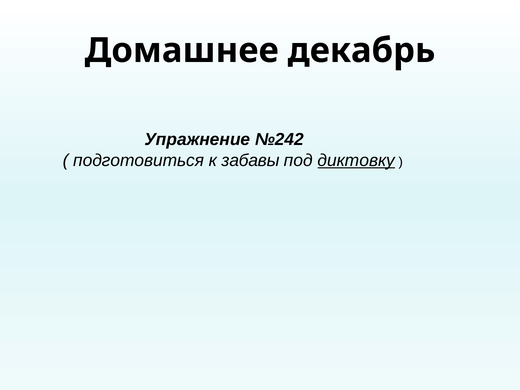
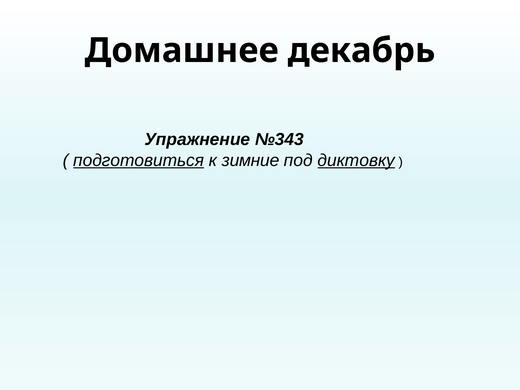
№242: №242 -> №343 (279, 140)
подготовиться underline: none -> present (139, 160)
забавы: забавы -> зимние (251, 160)
